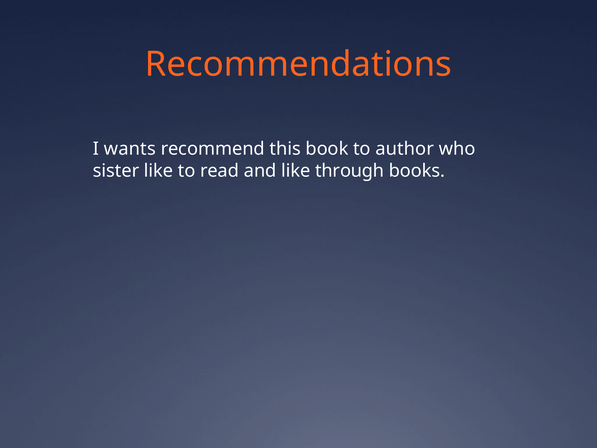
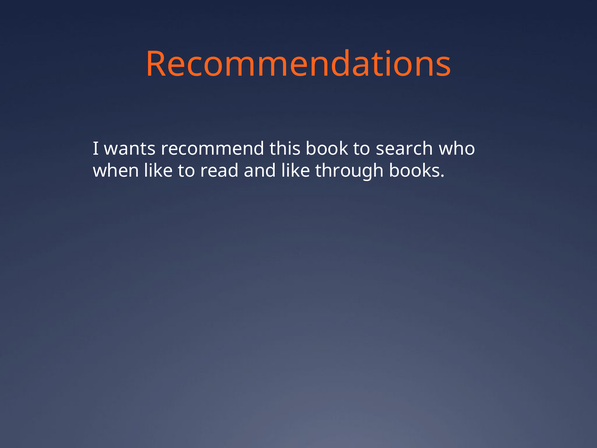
author: author -> search (405, 149)
sister: sister -> when (116, 171)
